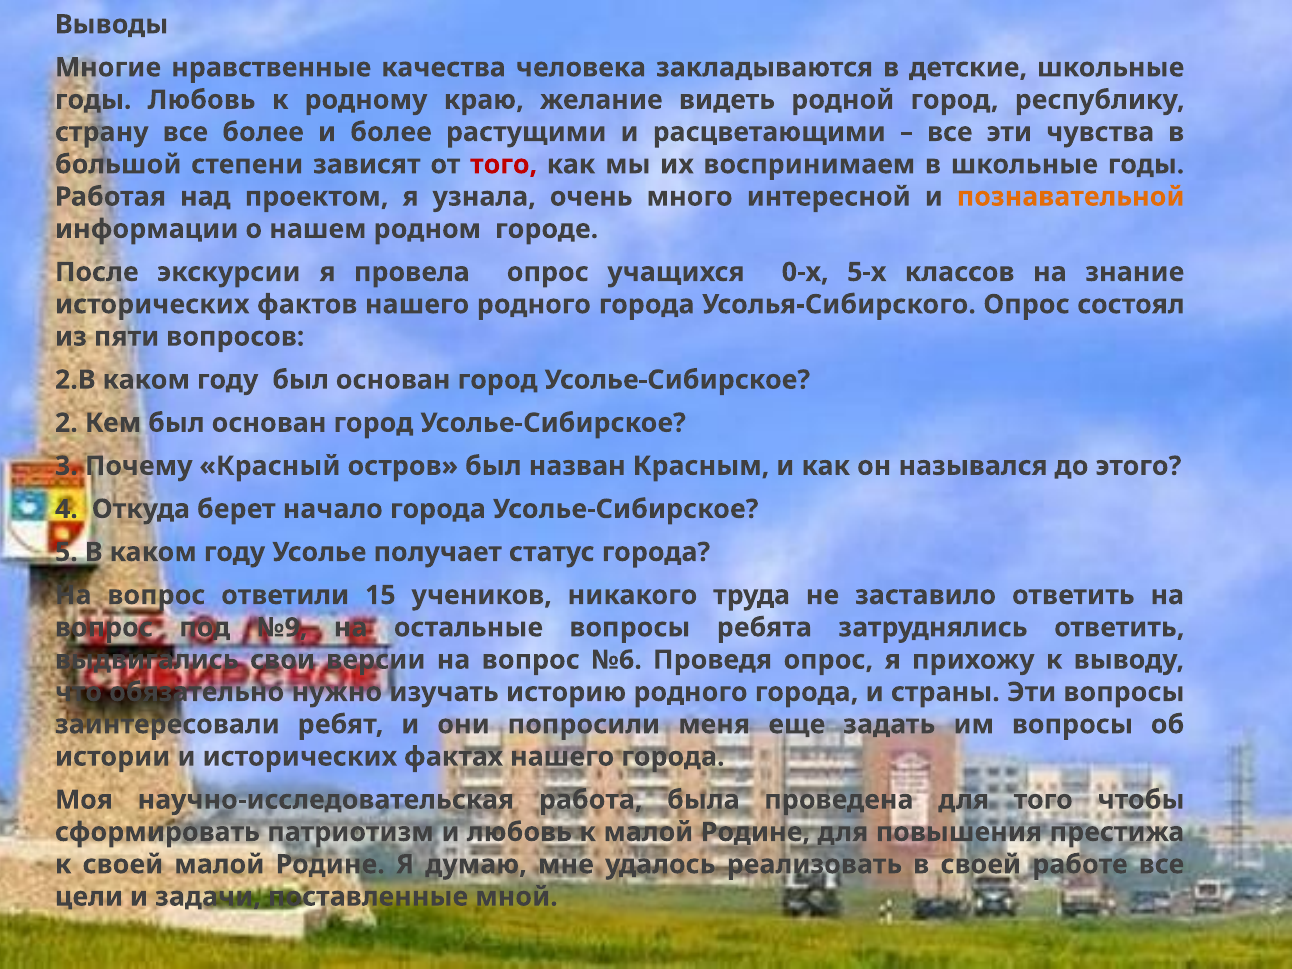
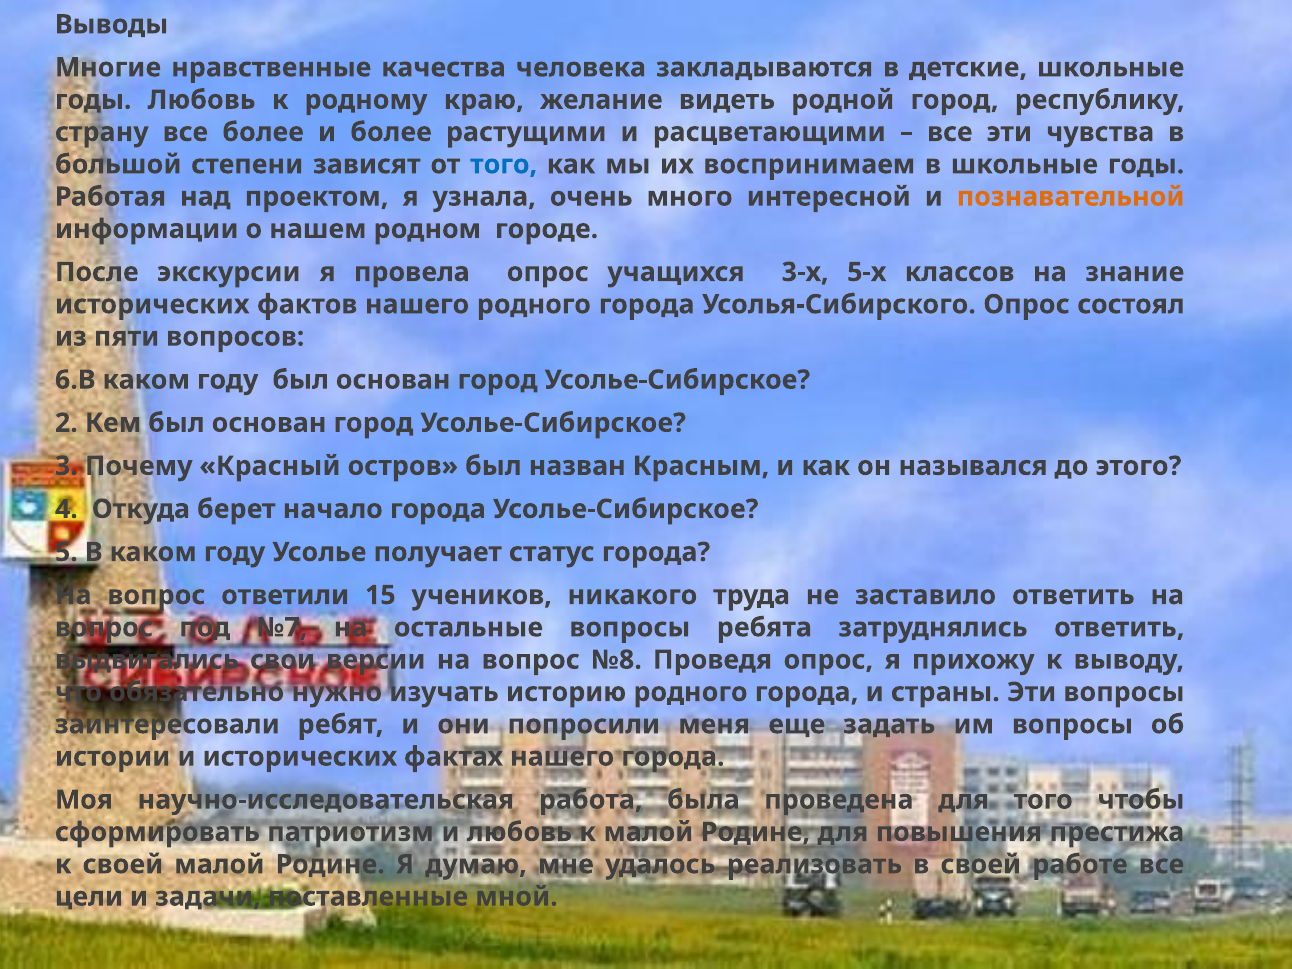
того colour: red -> blue (504, 164)
0-х: 0-х -> 3-х (805, 272)
2.В: 2.В -> 6.В (75, 380)
№9: №9 -> №7 (282, 628)
№6: №6 -> №8 (617, 660)
